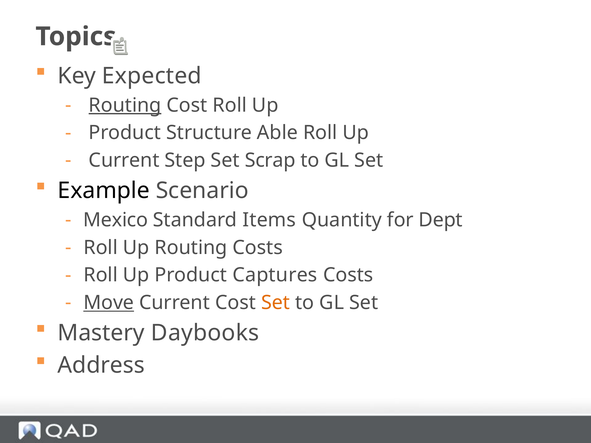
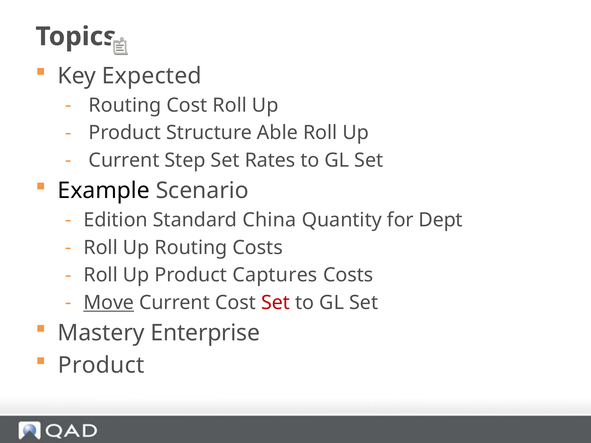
Routing underline: present -> none (125, 105)
Scrap: Scrap -> Rates (270, 160)
Mexico: Mexico -> Edition (116, 220)
Items: Items -> China (269, 220)
Set colour: orange -> red (276, 303)
Daybooks: Daybooks -> Enterprise (205, 333)
Address: Address -> Product (101, 365)
